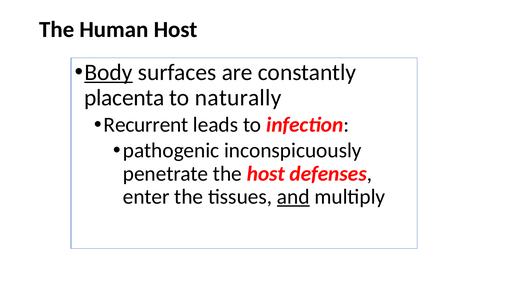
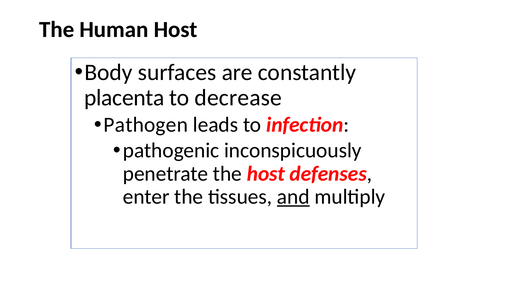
Body underline: present -> none (108, 72)
naturally: naturally -> decrease (238, 98)
Recurrent: Recurrent -> Pathogen (146, 125)
